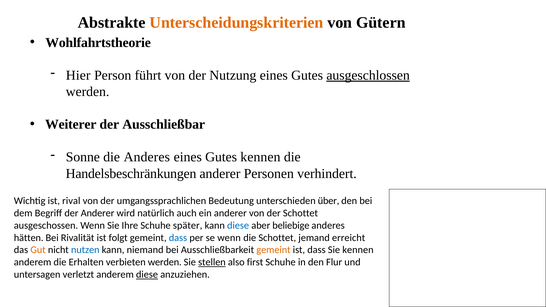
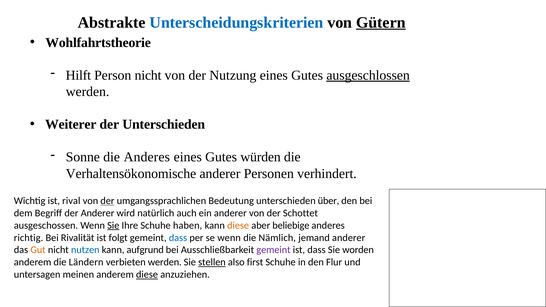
Unterscheidungskriterien colour: orange -> blue (237, 22)
Gütern underline: none -> present (381, 22)
Hier: Hier -> Hilft (78, 75)
Person führt: führt -> nicht (148, 75)
der Ausschließbar: Ausschließbar -> Unterschieden (164, 124)
Gutes kennen: kennen -> würden (261, 157)
Handelsbeschränkungen: Handelsbeschränkungen -> Verhaltensökonomische (131, 174)
der underline: none -> present (107, 201)
Sie underline: none -> present (113, 225)
später: später -> haben (188, 225)
diese colour: blue -> orange (238, 225)
hätten: hätten -> richtig (29, 238)
die Schottet: Schottet -> Nämlich (277, 238)
jemand erreicht: erreicht -> anderer (349, 238)
niemand: niemand -> aufgrund (145, 250)
gemeint colour: orange -> purple (273, 250)
Sie kennen: kennen -> worden (358, 250)
Erhalten: Erhalten -> Ländern (86, 262)
verletzt: verletzt -> meinen (78, 275)
